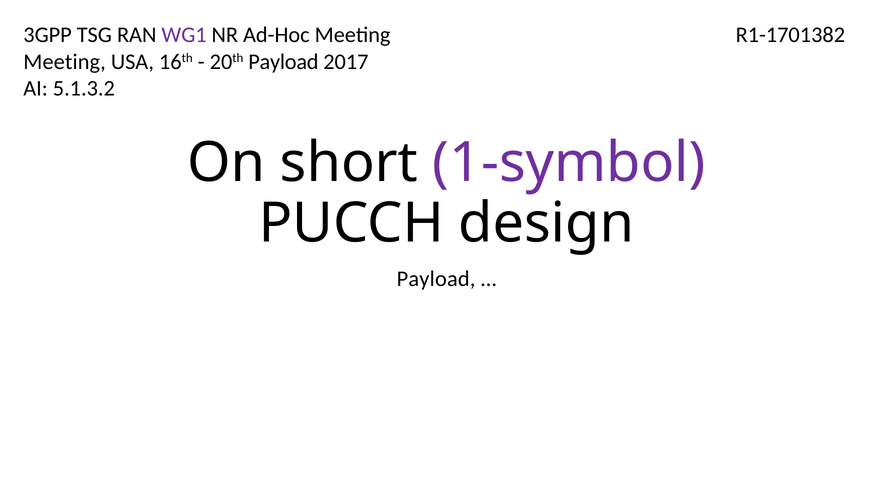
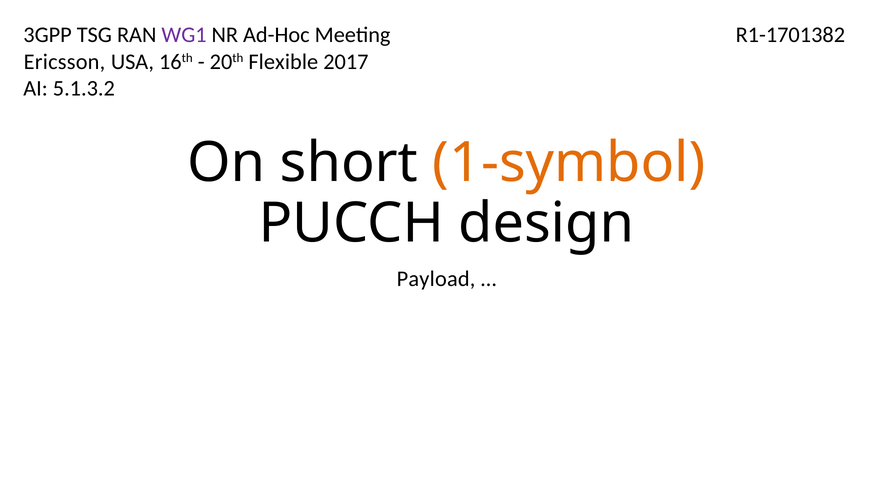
Meeting: Meeting -> Ericsson (64, 62)
20th Payload: Payload -> Flexible (283, 62)
1-symbol colour: purple -> orange (569, 163)
